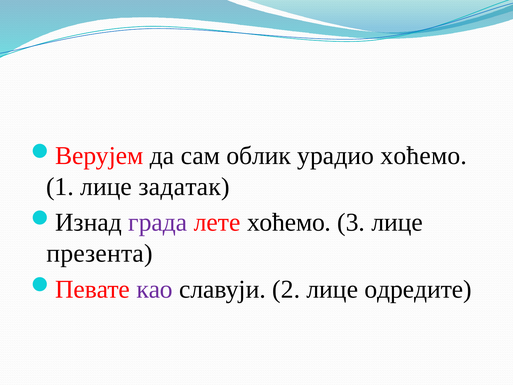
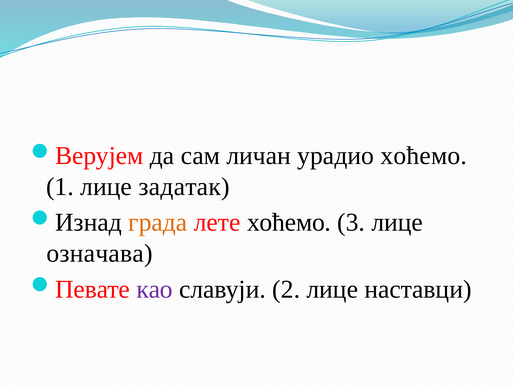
облик: облик -> личан (259, 156)
града colour: purple -> orange (158, 222)
презента: презента -> означава (100, 253)
одредите: одредите -> наставци (418, 289)
